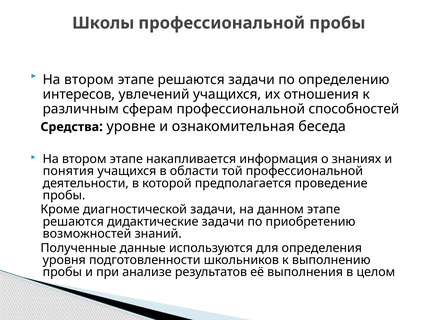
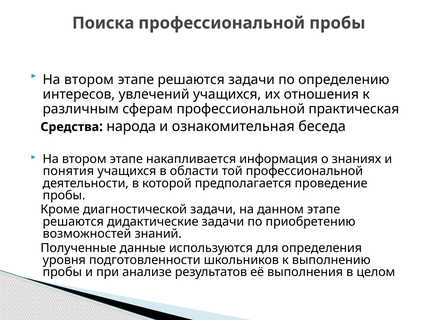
Школы: Школы -> Поиска (103, 23)
способностей: способностей -> практическая (354, 109)
уровне: уровне -> народа (131, 126)
